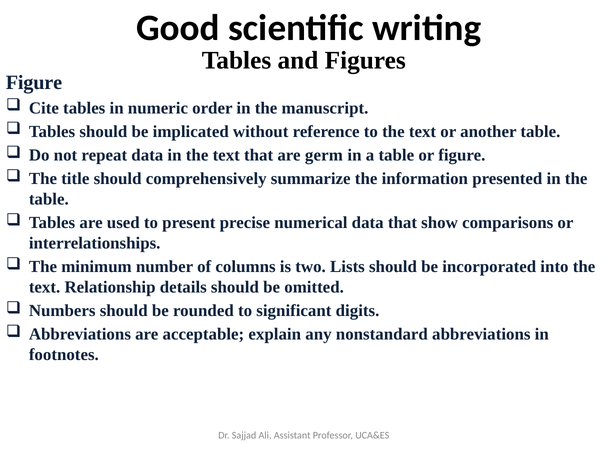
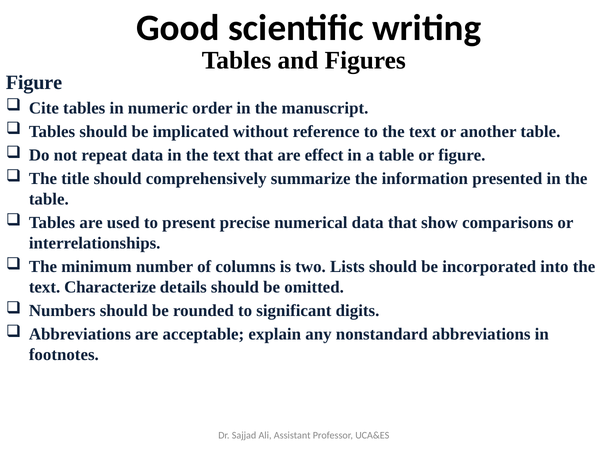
germ: germ -> effect (324, 155)
Relationship: Relationship -> Characterize (110, 287)
